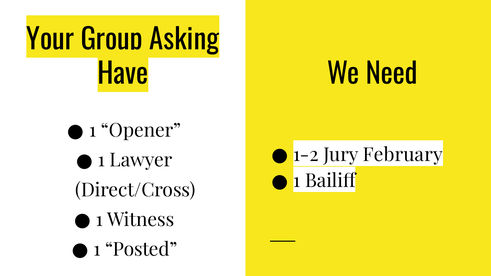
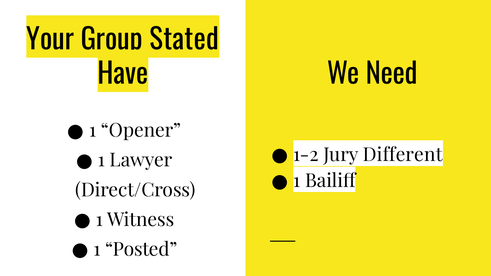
Asking: Asking -> Stated (184, 40)
February: February -> Different (403, 155)
